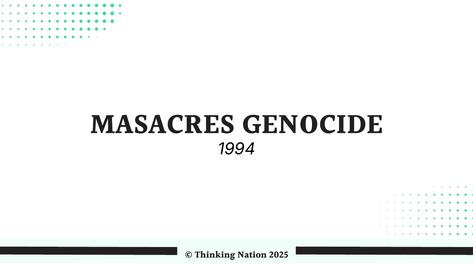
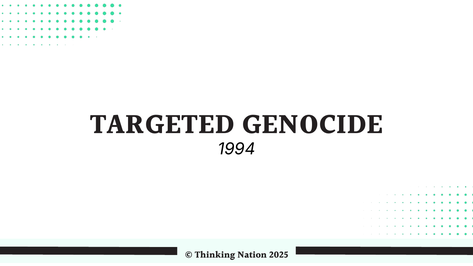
MASACRES: MASACRES -> TARGETED (162, 125)
